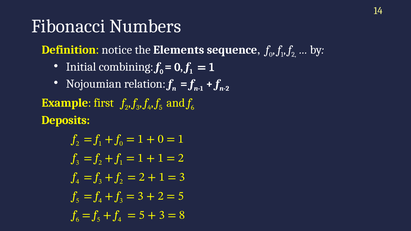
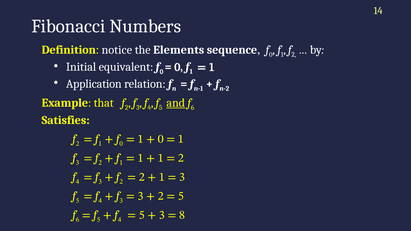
combining: combining -> equivalent (126, 67)
Nojoumian: Nojoumian -> Application (94, 84)
first: first -> that (104, 103)
and underline: none -> present (176, 103)
Deposits: Deposits -> Satisfies (66, 120)
